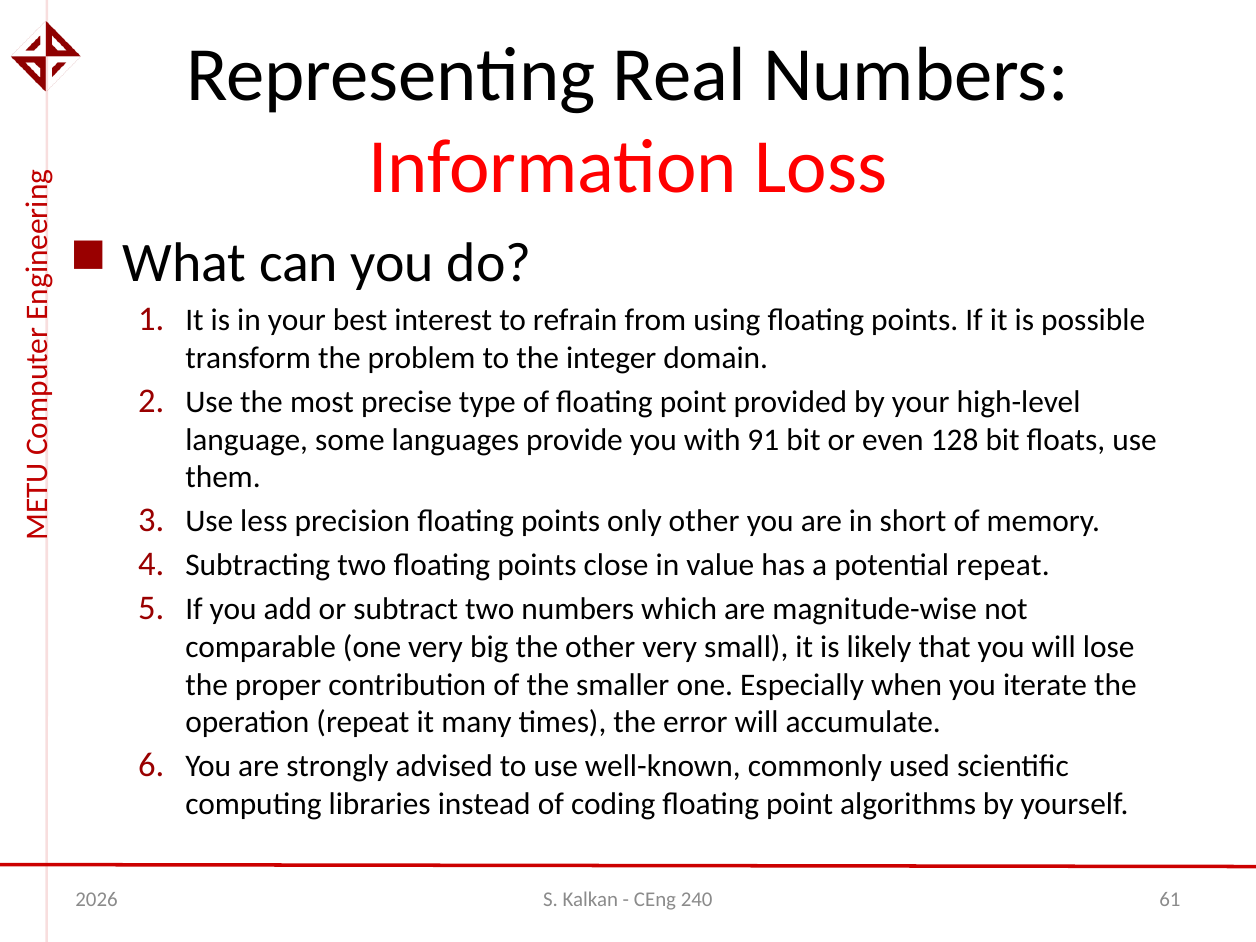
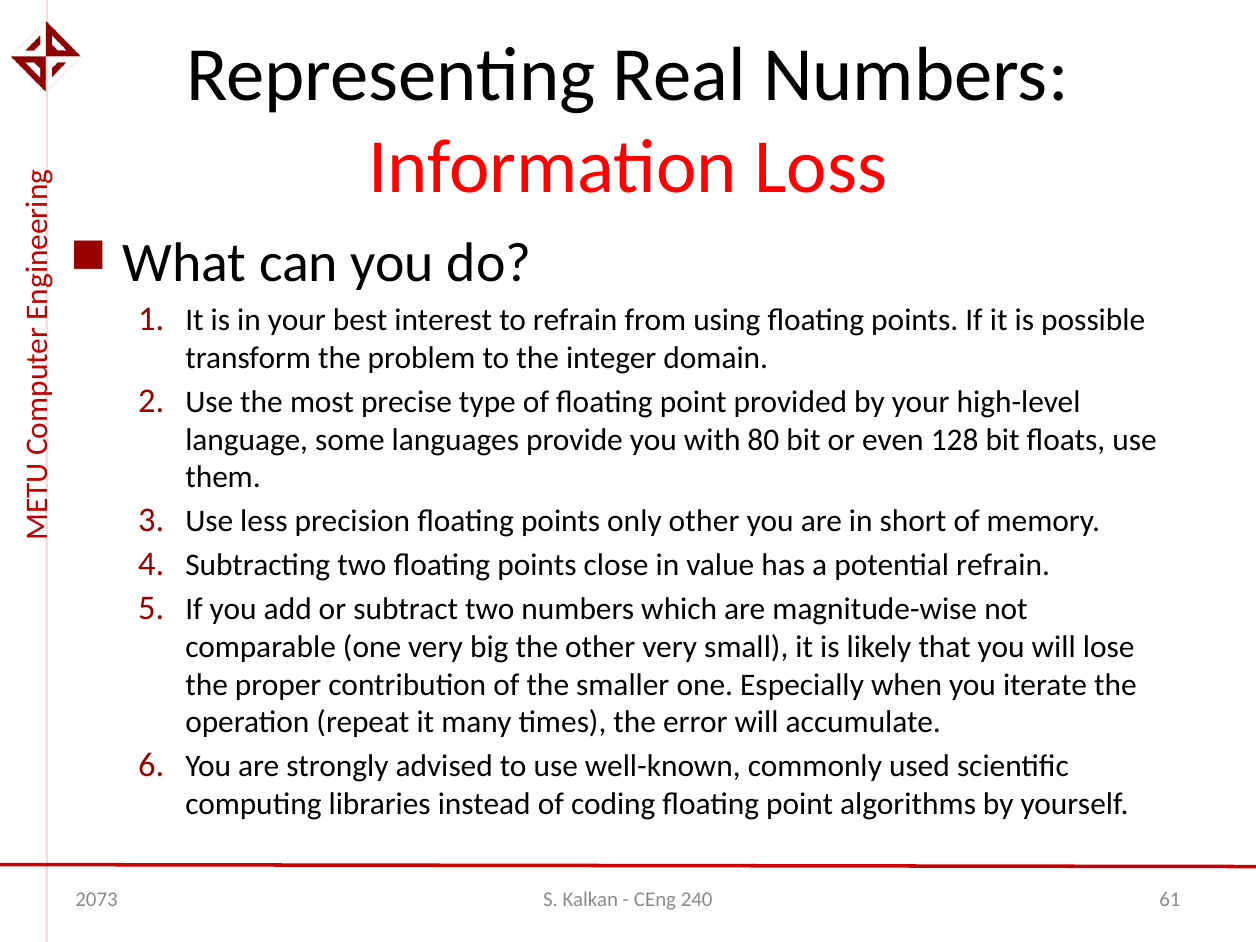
91: 91 -> 80 (763, 440)
potential repeat: repeat -> refrain (1003, 565)
2026: 2026 -> 2073 (97, 900)
